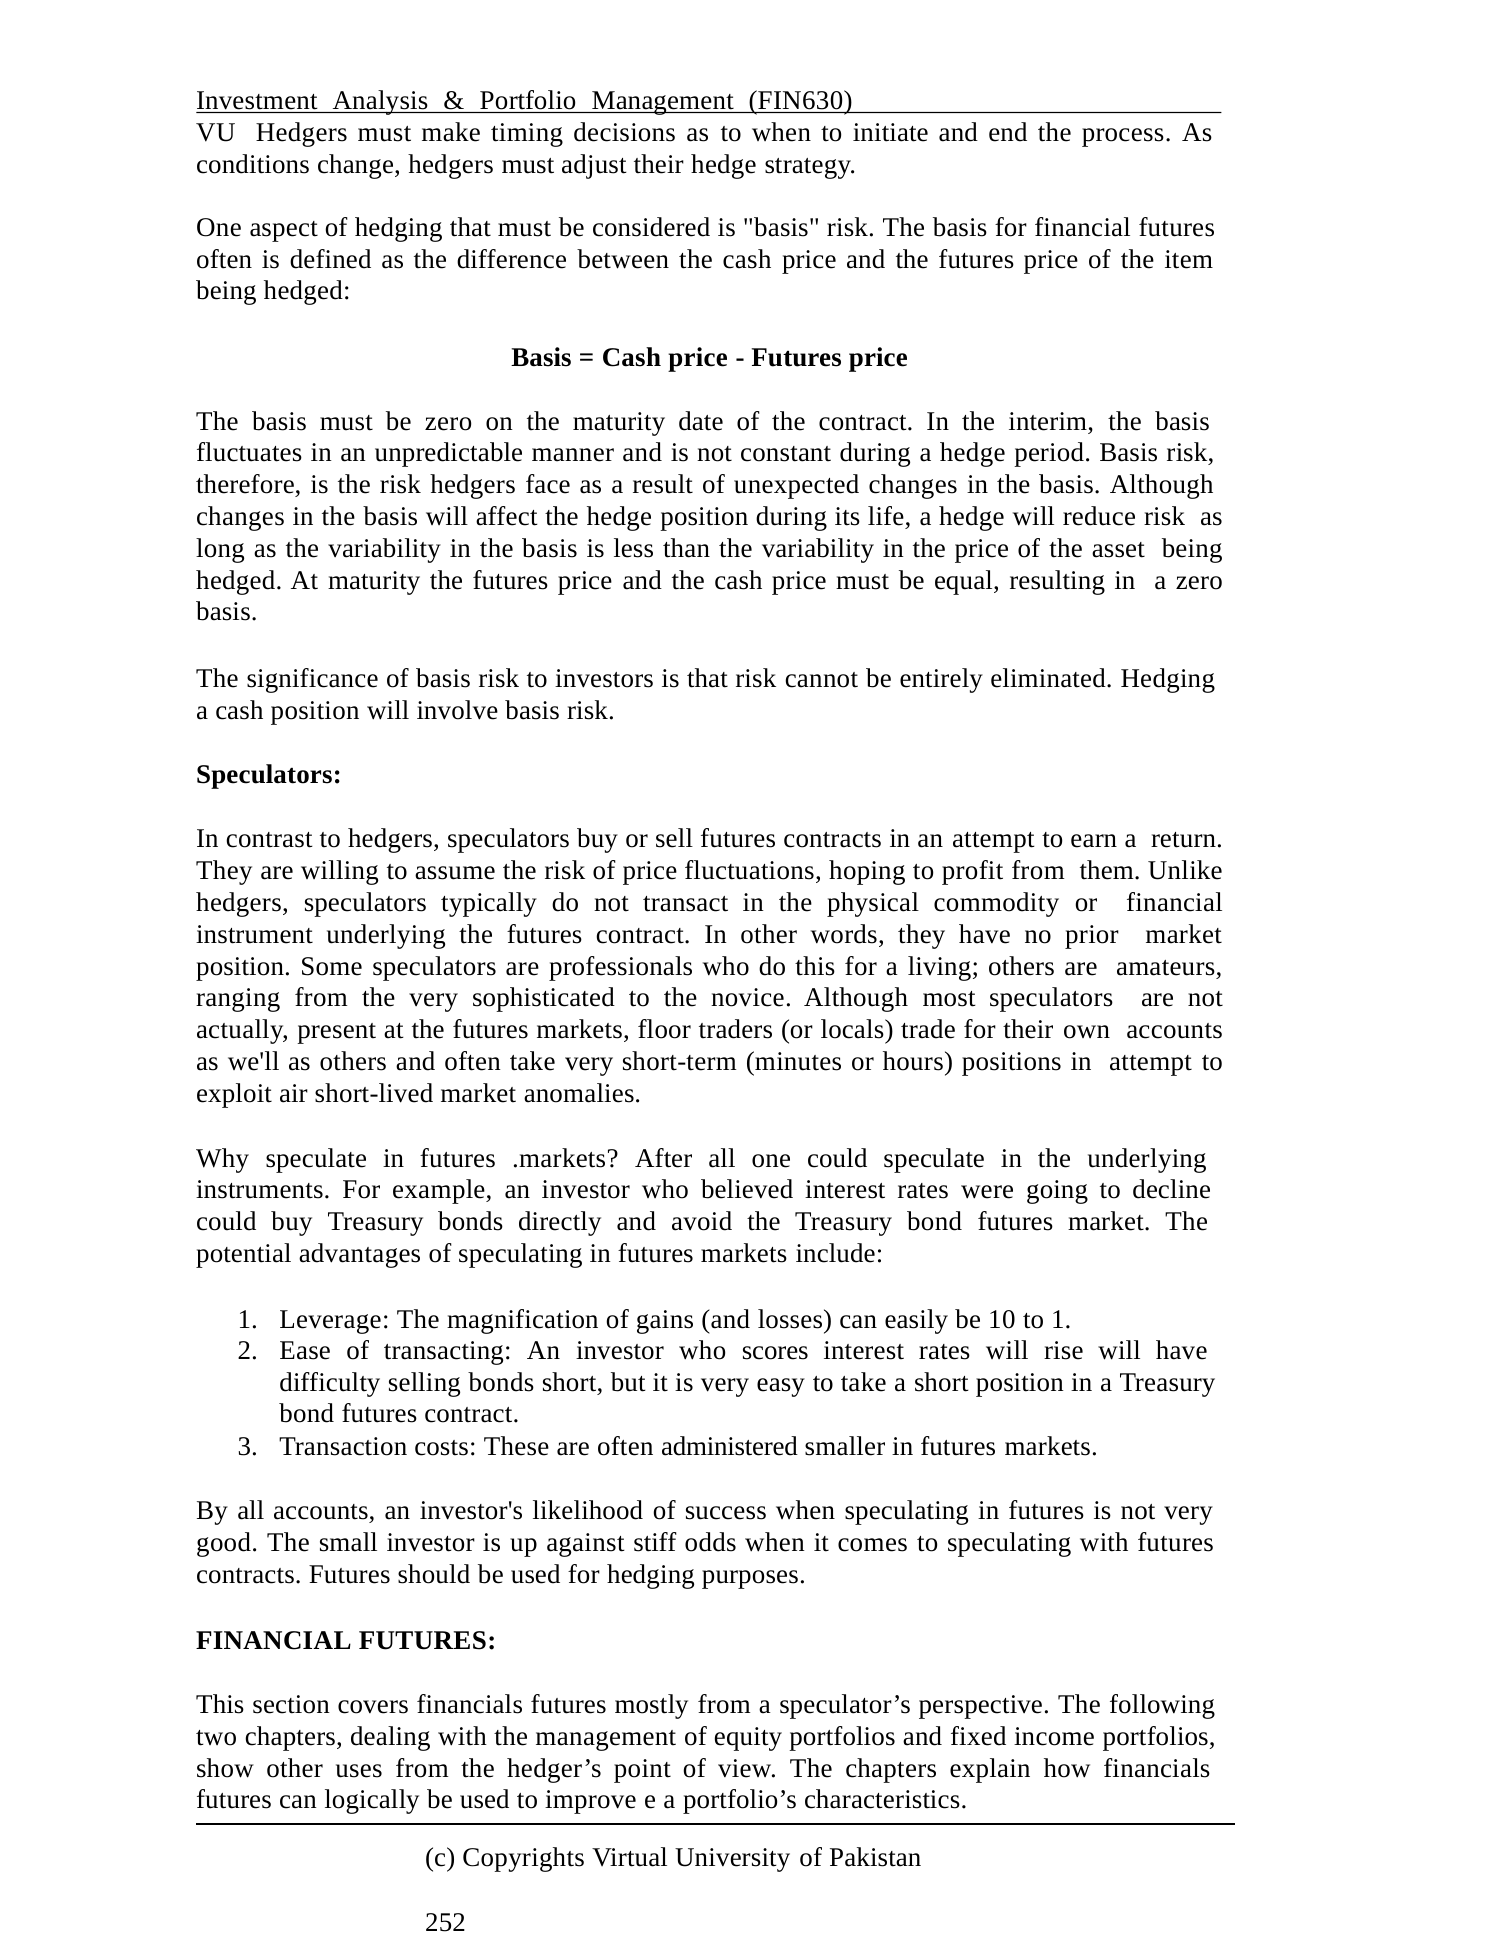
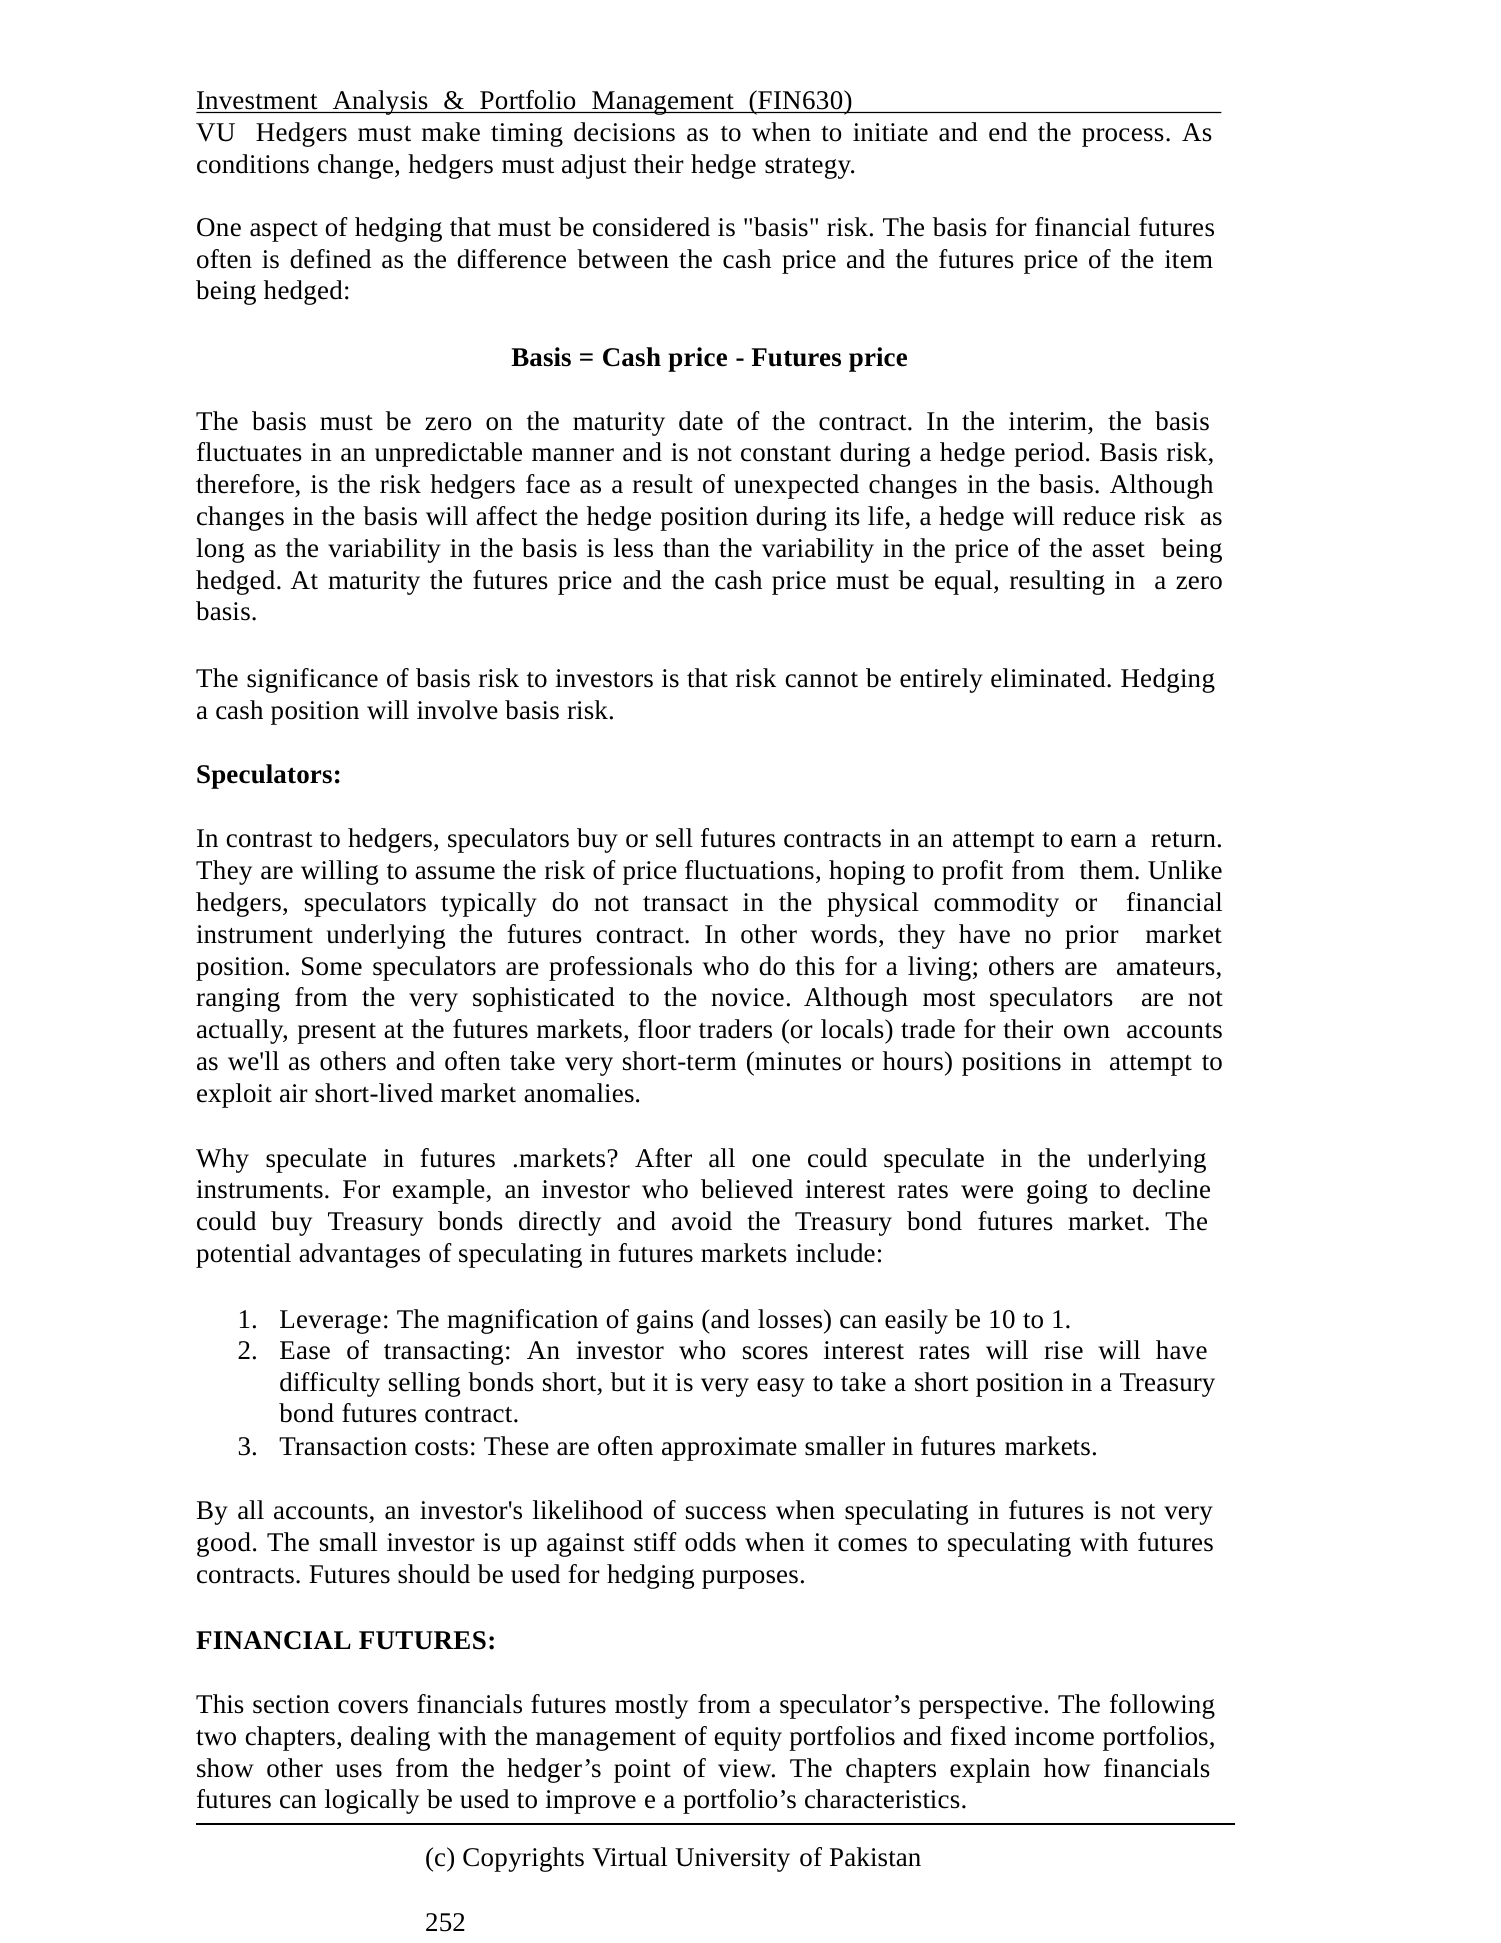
administered: administered -> approximate (729, 1446)
